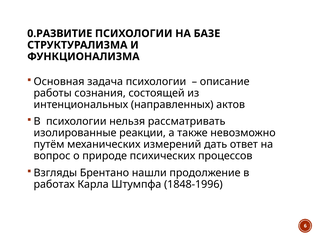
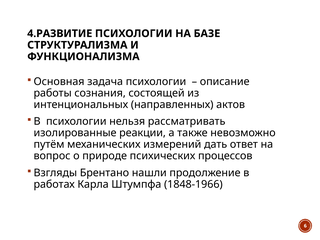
0.РАЗВИТИЕ: 0.РАЗВИТИЕ -> 4.РАЗВИТИЕ (60, 34)
1848-1996: 1848-1996 -> 1848-1966 (193, 184)
